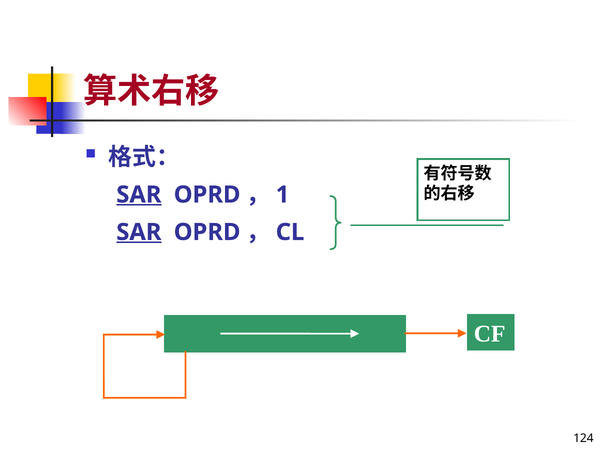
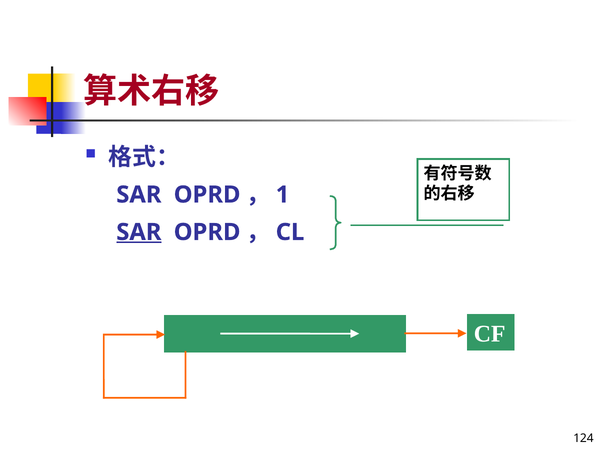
SAR underline: present -> none (139, 195)
